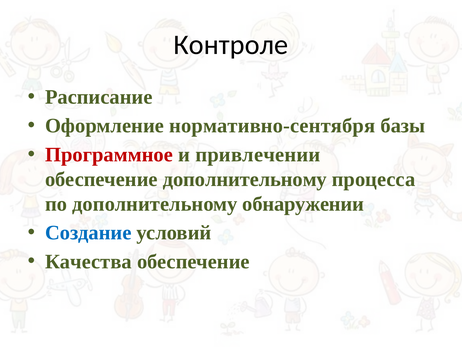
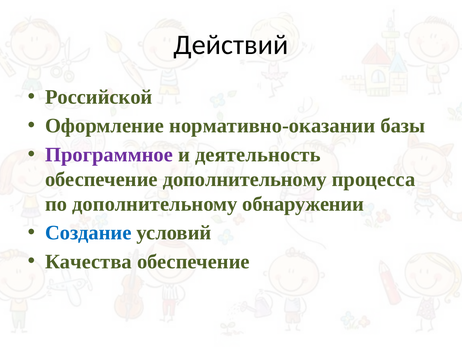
Контроле: Контроле -> Действий (231, 45)
Расписание: Расписание -> Российской (99, 97)
нормативно-сентября: нормативно-сентября -> нормативно-оказании (272, 126)
Программное colour: red -> purple (109, 154)
привлечении: привлечении -> деятельность (258, 154)
